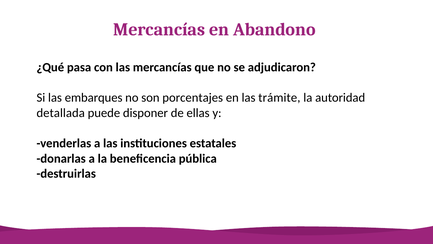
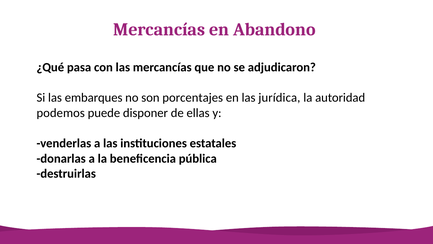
trámite: trámite -> jurídica (279, 98)
detallada: detallada -> podemos (61, 113)
